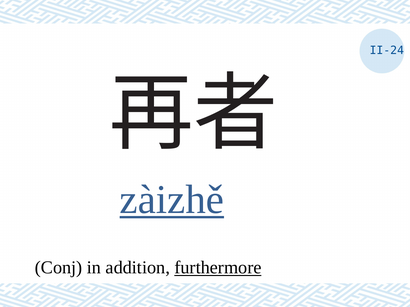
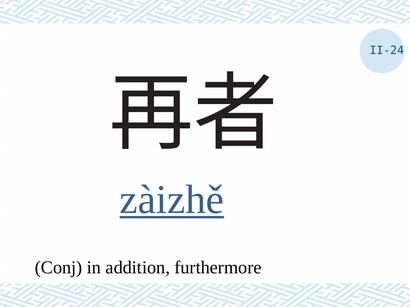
furthermore underline: present -> none (218, 268)
